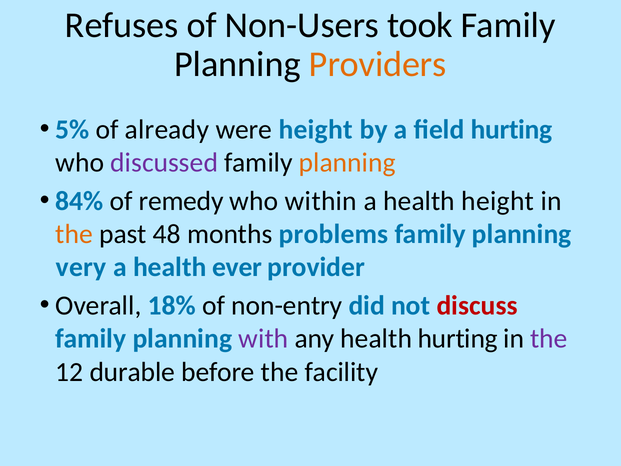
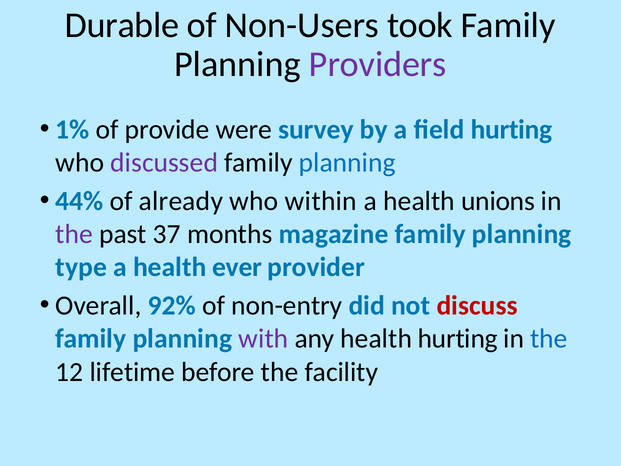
Refuses: Refuses -> Durable (122, 25)
Providers colour: orange -> purple (378, 64)
5%: 5% -> 1% (72, 129)
already: already -> provide (167, 129)
were height: height -> survey (316, 129)
planning colour: orange -> blue (347, 163)
84%: 84% -> 44% (79, 201)
remedy: remedy -> already (181, 201)
health height: height -> unions (498, 201)
the colour: orange -> purple (74, 234)
48: 48 -> 37 (167, 234)
problems: problems -> magazine (334, 234)
very: very -> type (81, 267)
18%: 18% -> 92% (172, 306)
the colour: purple -> blue (549, 339)
durable: durable -> lifetime (132, 372)
